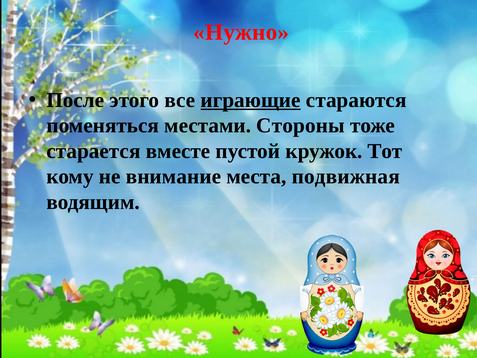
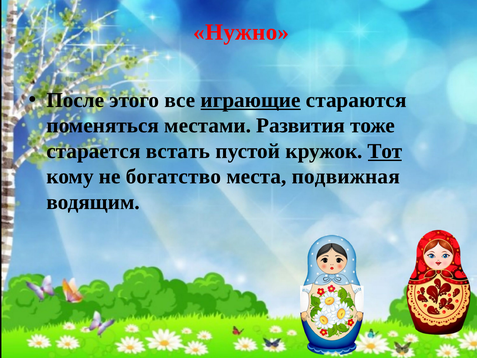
Стороны: Стороны -> Развития (301, 126)
вместе: вместе -> встать (178, 151)
Тот underline: none -> present (385, 151)
внимание: внимание -> богатство (173, 176)
